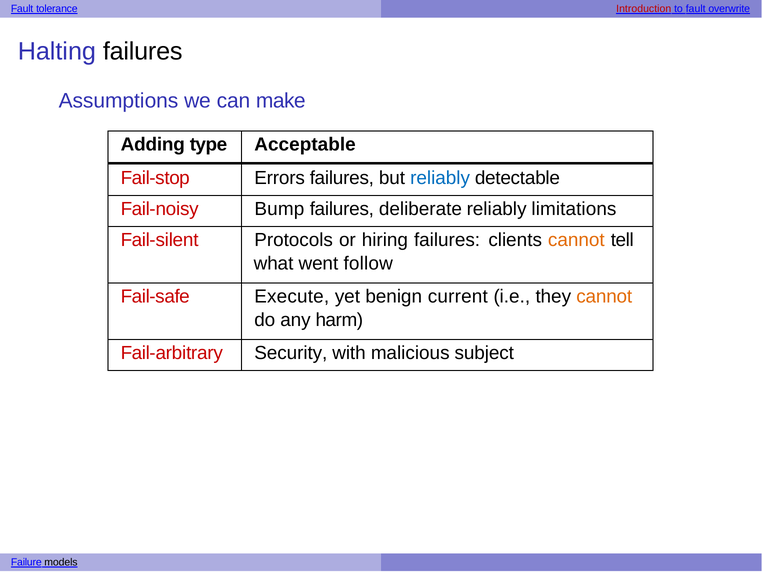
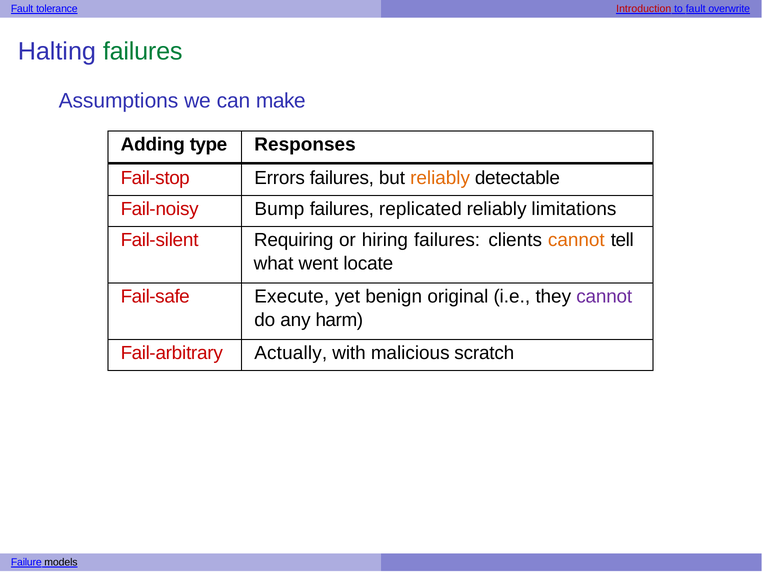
failures colour: black -> green (143, 51)
Acceptable: Acceptable -> Responses (305, 144)
reliably colour: blue -> orange (440, 178)
deliberate: deliberate -> replicated (420, 209)
Protocols: Protocols -> Requiring (294, 240)
follow: follow -> locate (368, 263)
current: current -> original (458, 296)
cannot colour: orange -> purple (604, 296)
Security: Security -> Actually (291, 353)
subject: subject -> scratch (484, 353)
